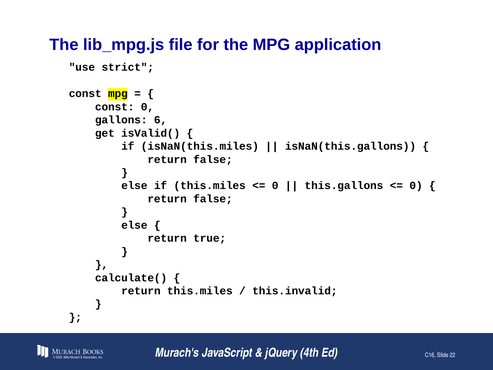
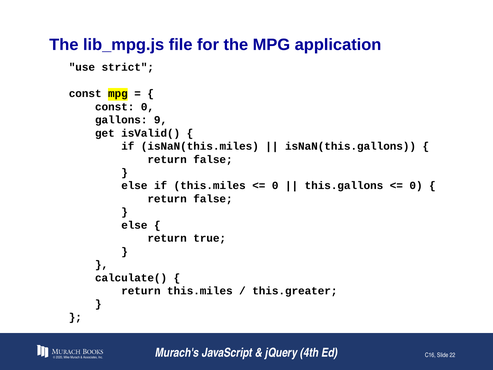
6: 6 -> 9 (161, 120)
this.invalid: this.invalid -> this.greater (295, 291)
